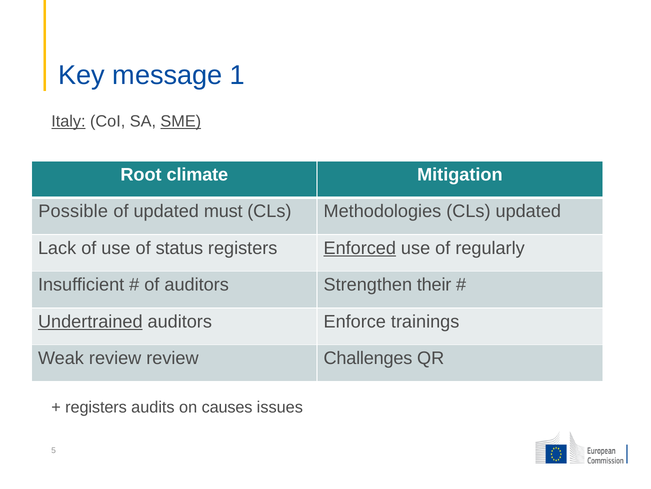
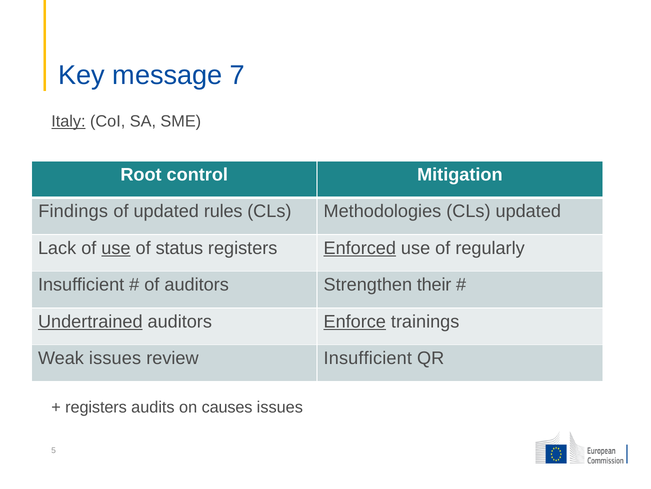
1: 1 -> 7 (238, 75)
SME underline: present -> none (181, 121)
climate: climate -> control (197, 174)
Possible: Possible -> Findings (73, 211)
must: must -> rules (223, 211)
use underline: none -> present (116, 248)
Enforce underline: none -> present (355, 321)
Weak review: review -> issues (115, 358)
review Challenges: Challenges -> Insufficient (368, 358)
